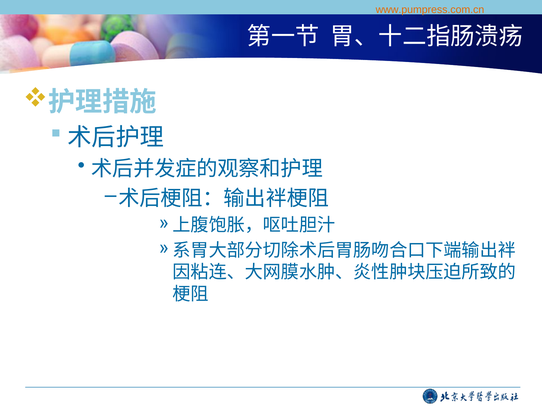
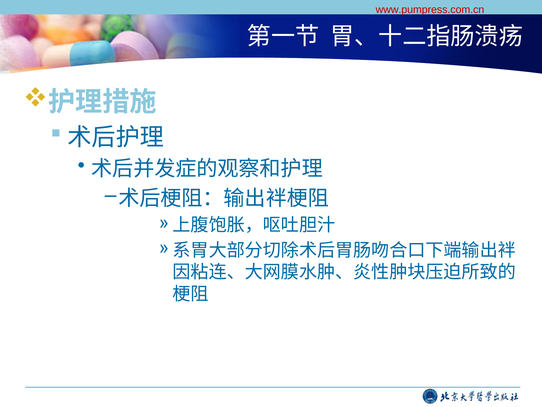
www.pumpress.com.cn colour: orange -> red (430, 10)
